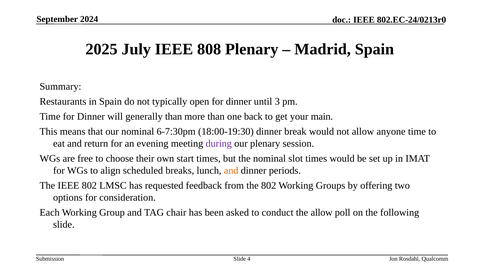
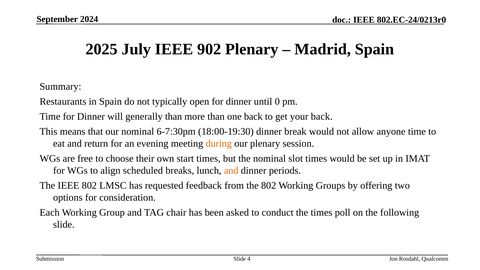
808: 808 -> 902 (209, 49)
3: 3 -> 0 (277, 102)
your main: main -> back (322, 117)
during colour: purple -> orange (219, 144)
the allow: allow -> times (322, 213)
